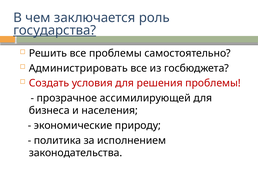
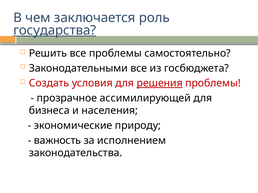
Администрировать: Администрировать -> Законодательными (78, 68)
решения underline: none -> present (160, 83)
политика: политика -> важность (58, 141)
